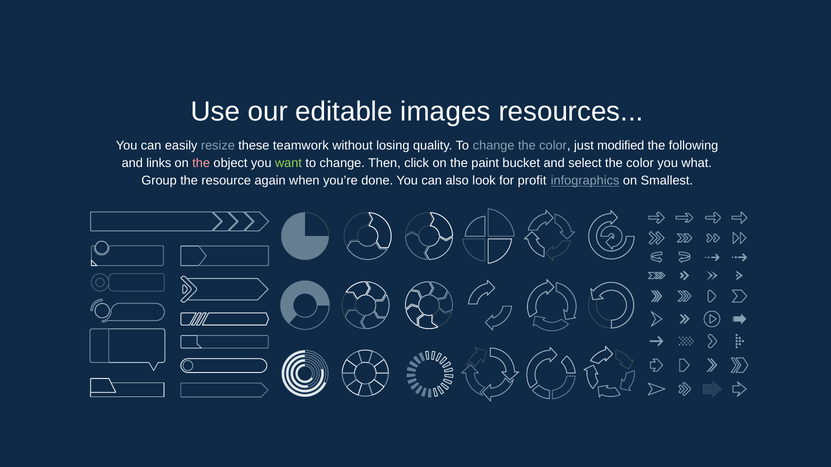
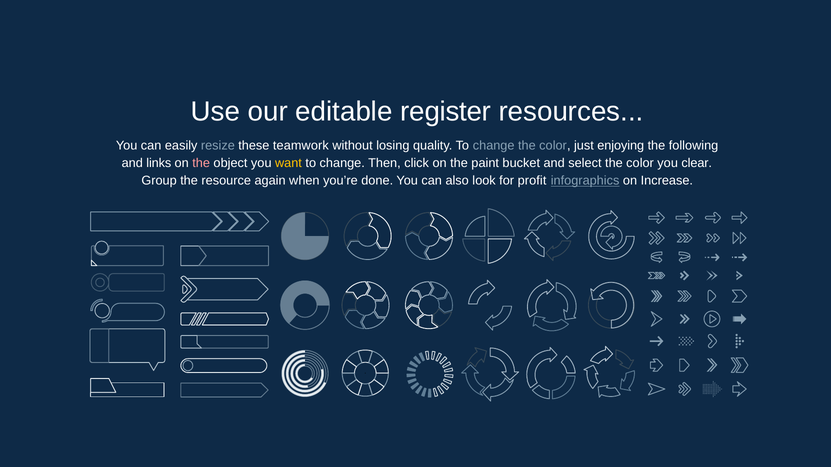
images: images -> register (446, 112)
modified: modified -> enjoying (621, 146)
want colour: light green -> yellow (288, 163)
what: what -> clear (697, 163)
Smallest: Smallest -> Increase (667, 181)
